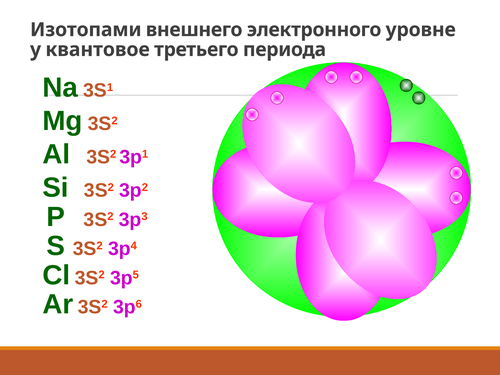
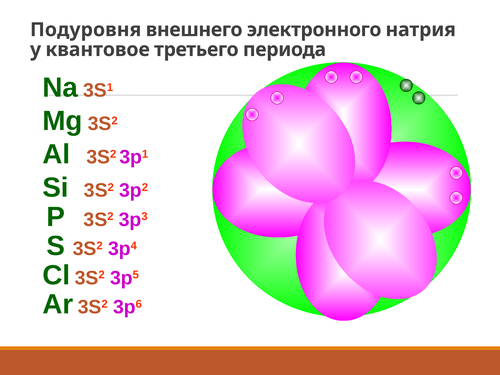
Изотопами: Изотопами -> Подуровня (86, 30)
уровне: уровне -> натрия (421, 30)
